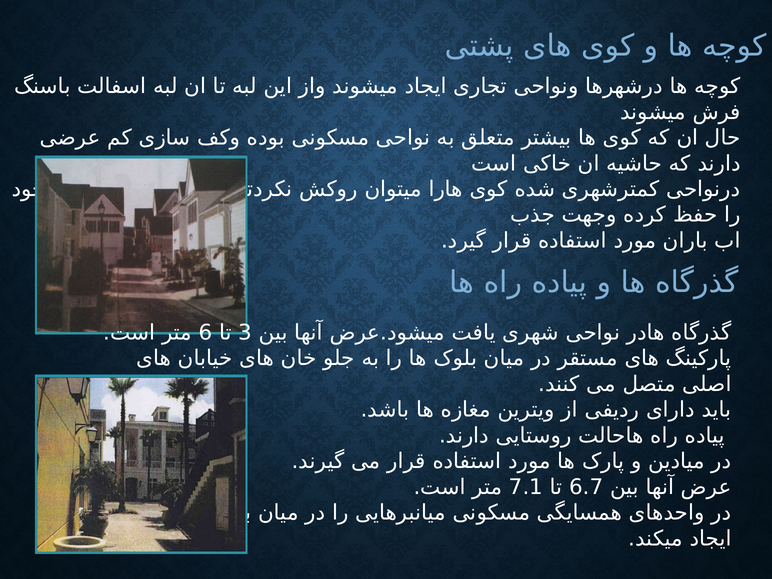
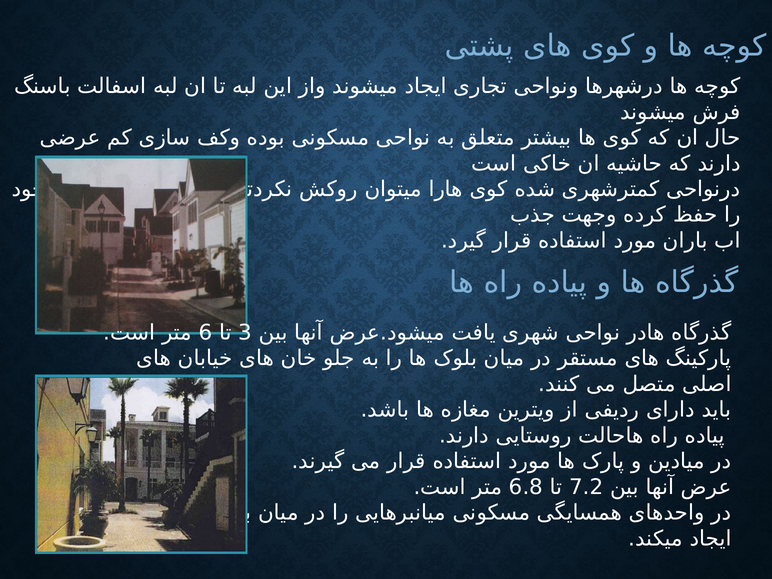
7.1: 7.1 -> 6.8 (526, 487)
6.7: 6.7 -> 7.2 (586, 487)
